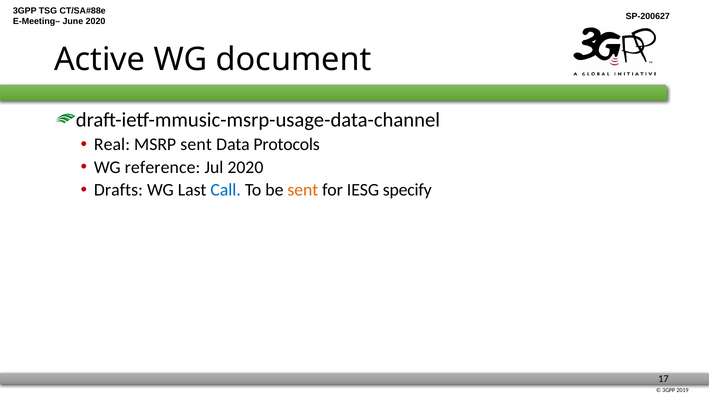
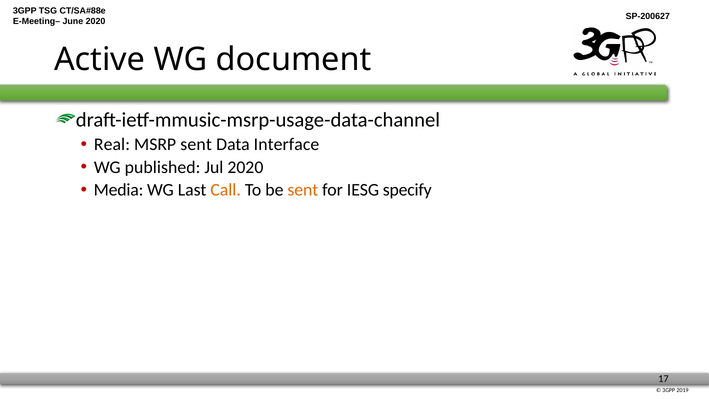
Protocols: Protocols -> Interface (287, 144)
reference: reference -> published (163, 167)
Drafts: Drafts -> Media (119, 190)
Call colour: blue -> orange (226, 190)
